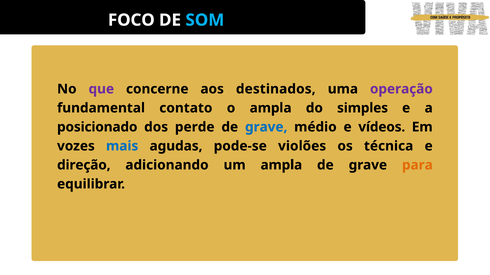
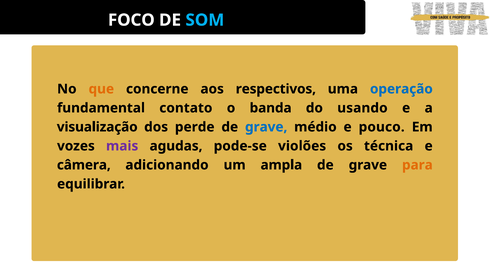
que colour: purple -> orange (101, 89)
destinados: destinados -> respectivos (276, 89)
operação colour: purple -> blue (401, 89)
o ampla: ampla -> banda (271, 108)
simples: simples -> usando (362, 108)
posicionado: posicionado -> visualização (97, 127)
vídeos: vídeos -> pouco (382, 127)
mais colour: blue -> purple (122, 146)
direção: direção -> câmera (84, 165)
